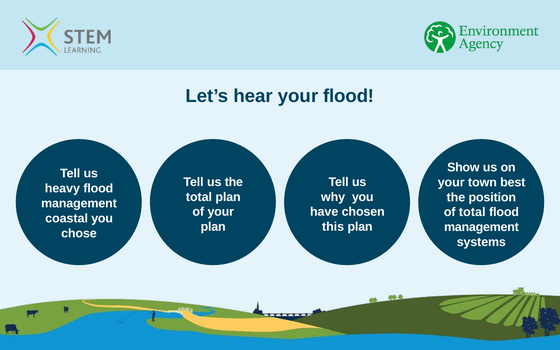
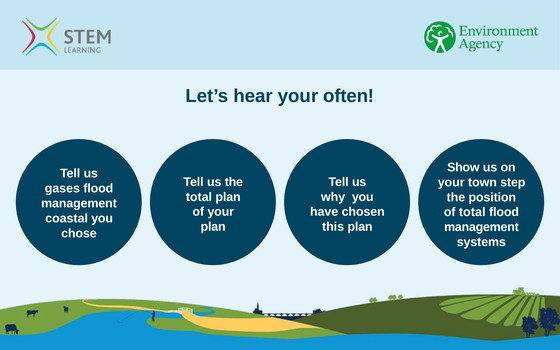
your flood: flood -> often (349, 96)
best: best -> step (513, 182)
heavy: heavy -> gases (62, 188)
